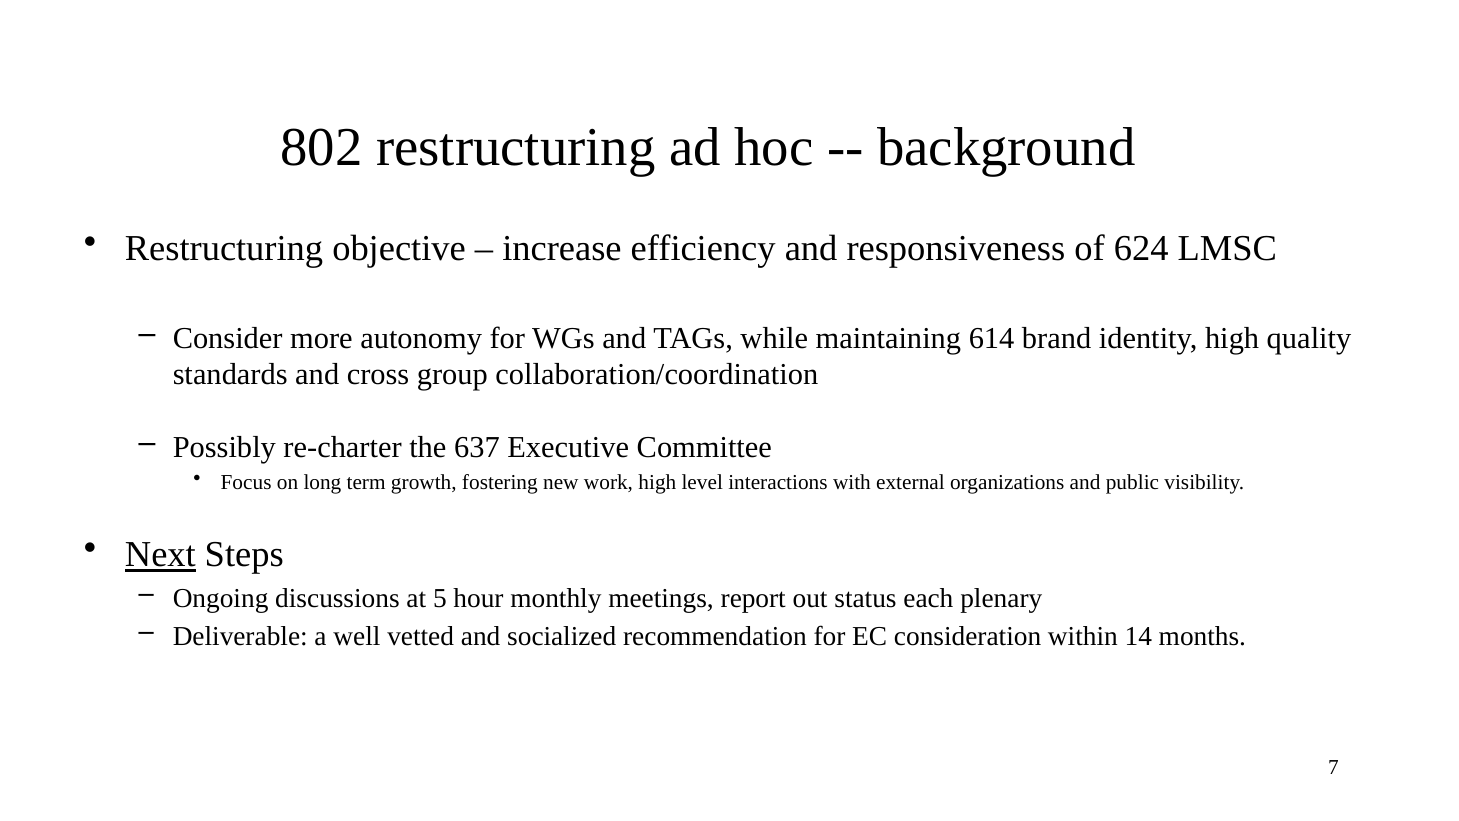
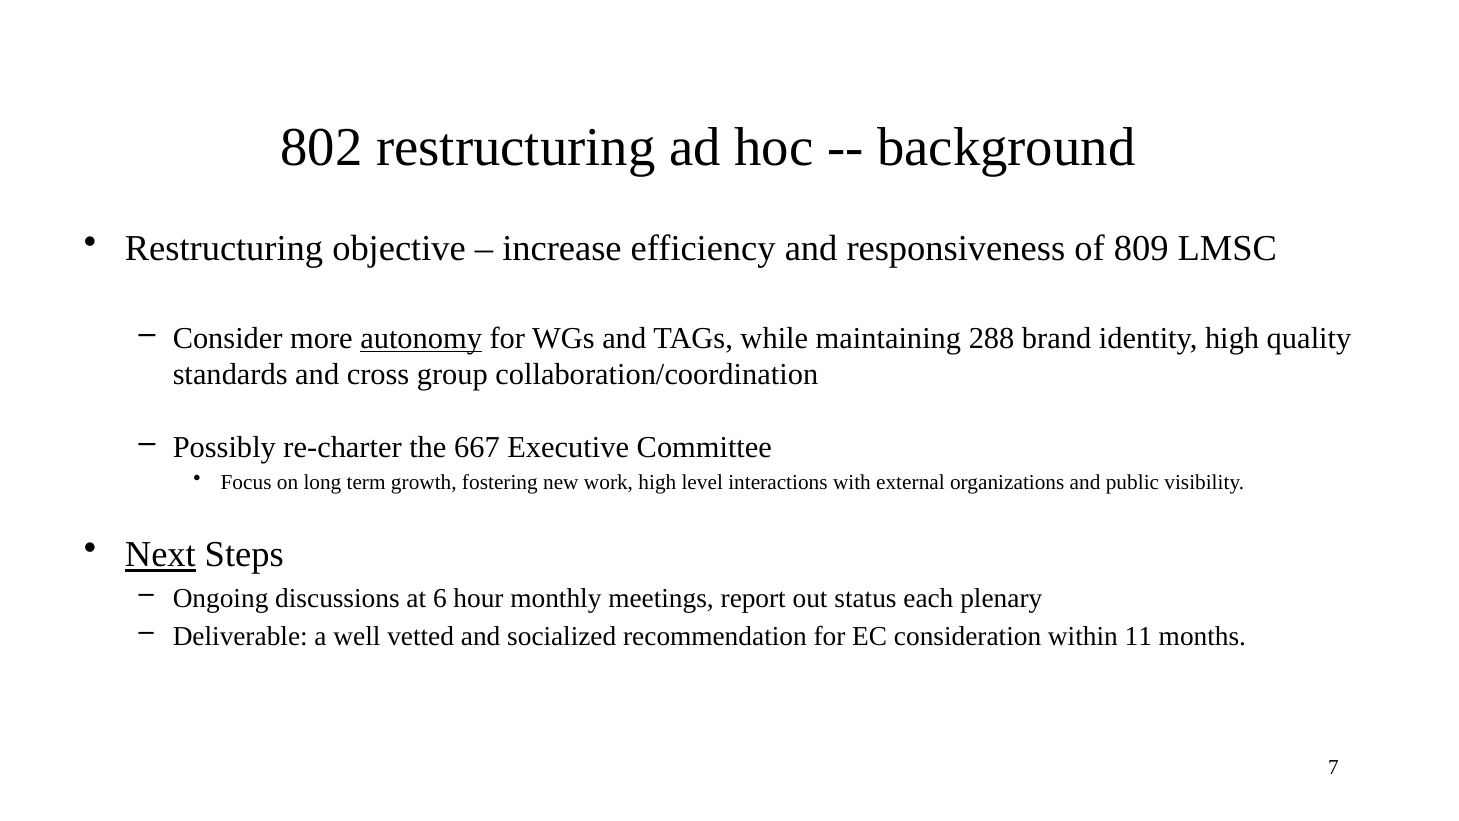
624: 624 -> 809 (1141, 249)
autonomy underline: none -> present (421, 338)
614: 614 -> 288 (992, 338)
637: 637 -> 667 (477, 447)
5: 5 -> 6 (440, 598)
14: 14 -> 11 (1138, 636)
